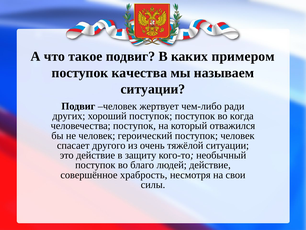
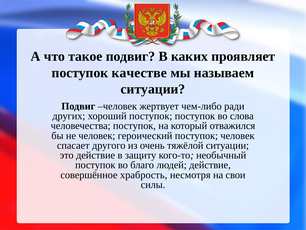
примером: примером -> проявляет (243, 56)
качества: качества -> качестве (139, 73)
когда: когда -> слова (242, 116)
